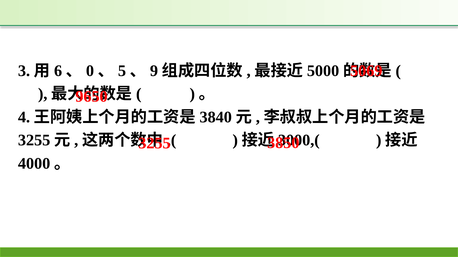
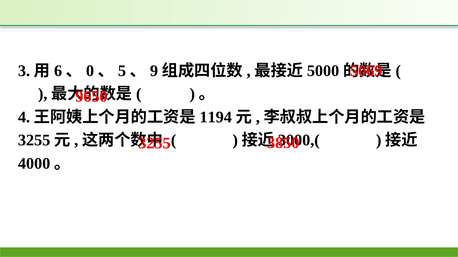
3840: 3840 -> 1194 (216, 117)
